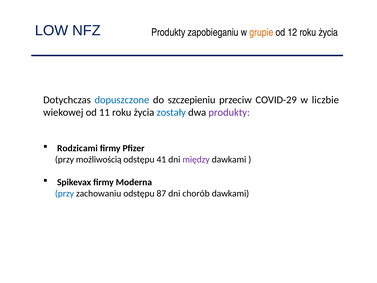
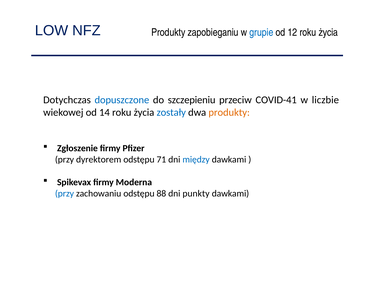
grupie colour: orange -> blue (261, 33)
COVID-29: COVID-29 -> COVID-41 (276, 100)
11: 11 -> 14 (104, 112)
produkty colour: purple -> orange (229, 112)
Rodzicami: Rodzicami -> Zgłoszenie (77, 148)
możliwością: możliwością -> dyrektorem (99, 159)
41: 41 -> 71 (161, 159)
między colour: purple -> blue (196, 159)
87: 87 -> 88 (161, 193)
chorób: chorób -> punkty (196, 193)
